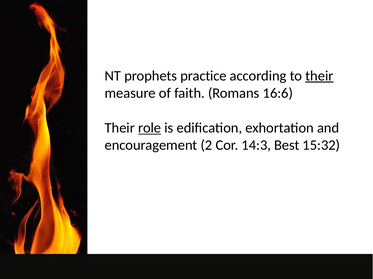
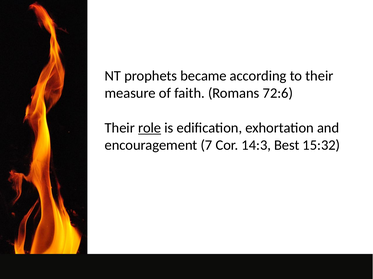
practice: practice -> became (203, 76)
their underline: present -> none (319, 76)
16:6: 16:6 -> 72:6 (278, 93)
2: 2 -> 7 (206, 146)
